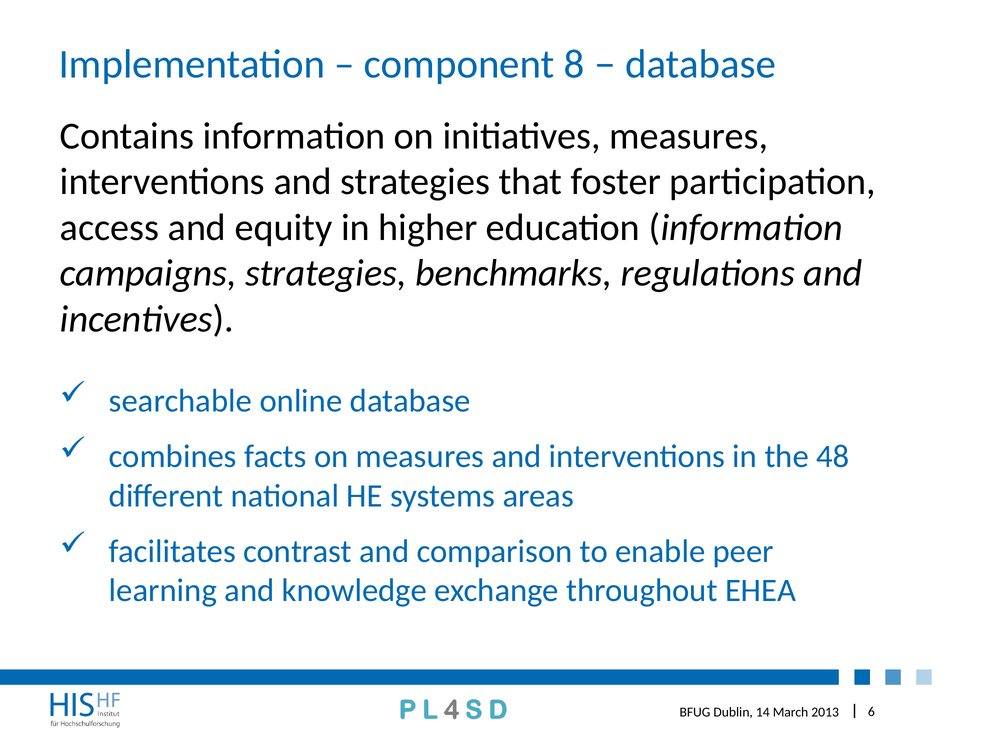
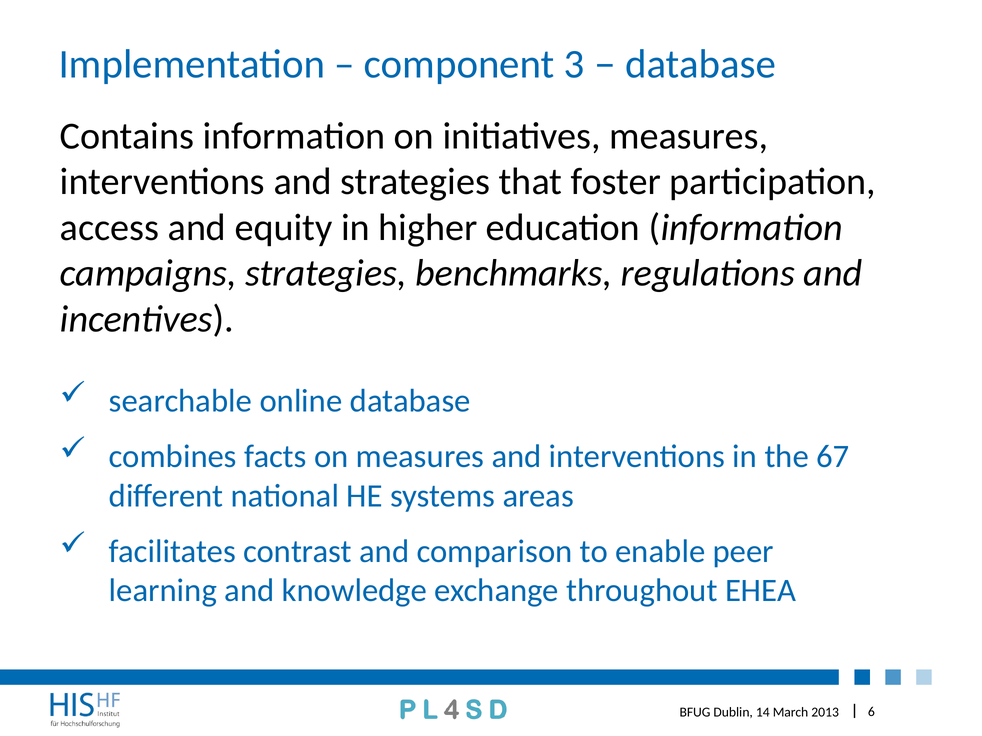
8: 8 -> 3 (574, 64)
48: 48 -> 67 (833, 457)
